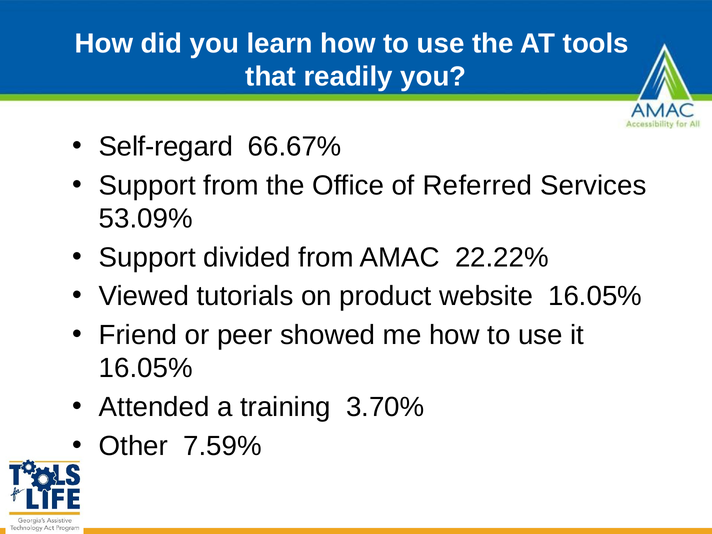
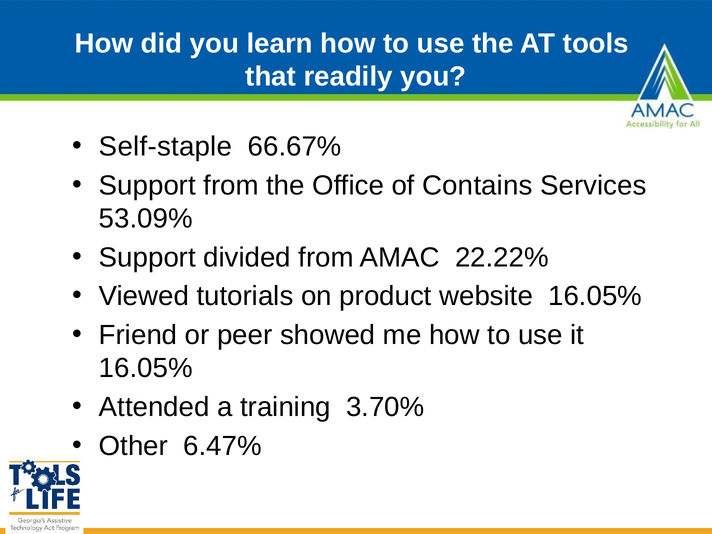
Self-regard: Self-regard -> Self-staple (166, 147)
Referred: Referred -> Contains (477, 185)
7.59%: 7.59% -> 6.47% (223, 446)
